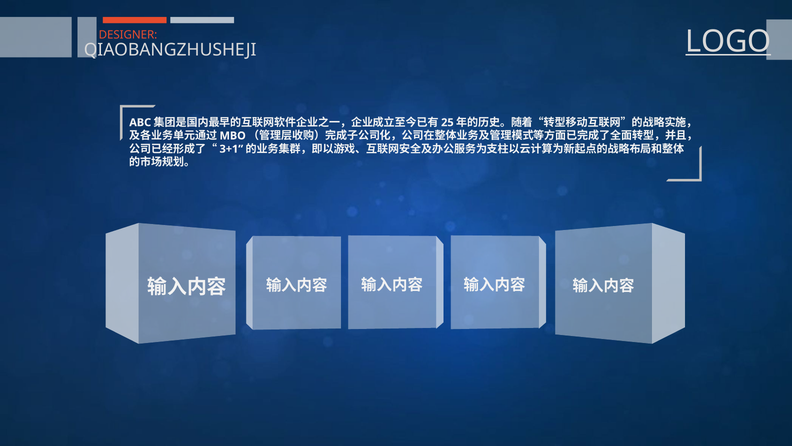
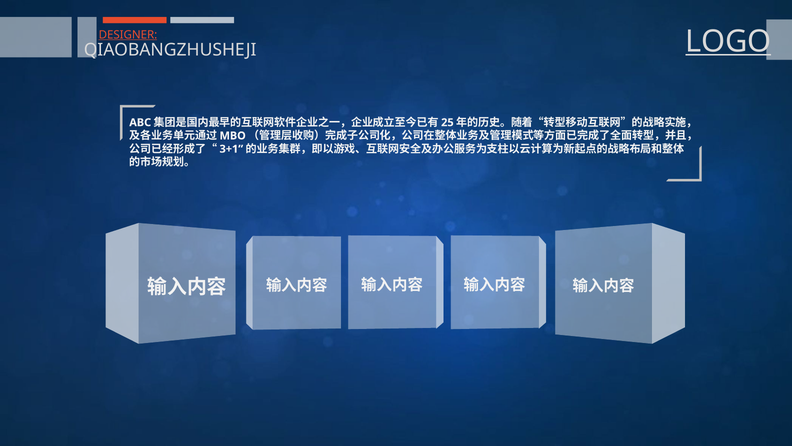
DESIGNER underline: none -> present (128, 35)
